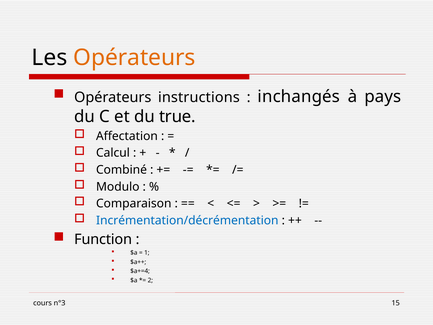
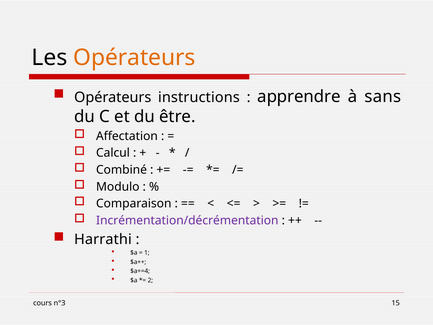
inchangés: inchangés -> apprendre (299, 96)
pays: pays -> sans (383, 96)
true: true -> être (177, 117)
Incrémentation/décrémentation colour: blue -> purple (187, 220)
Function: Function -> Harrathi (103, 239)
